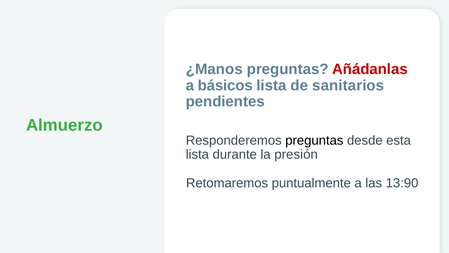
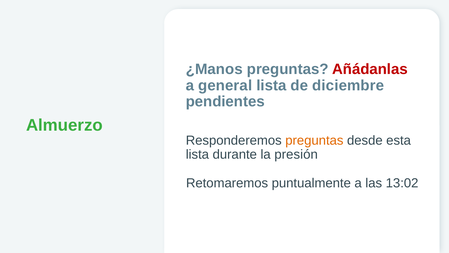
básicos: básicos -> general (225, 85)
sanitarios: sanitarios -> diciembre (348, 85)
preguntas colour: black -> orange (314, 140)
13:90: 13:90 -> 13:02 (402, 183)
